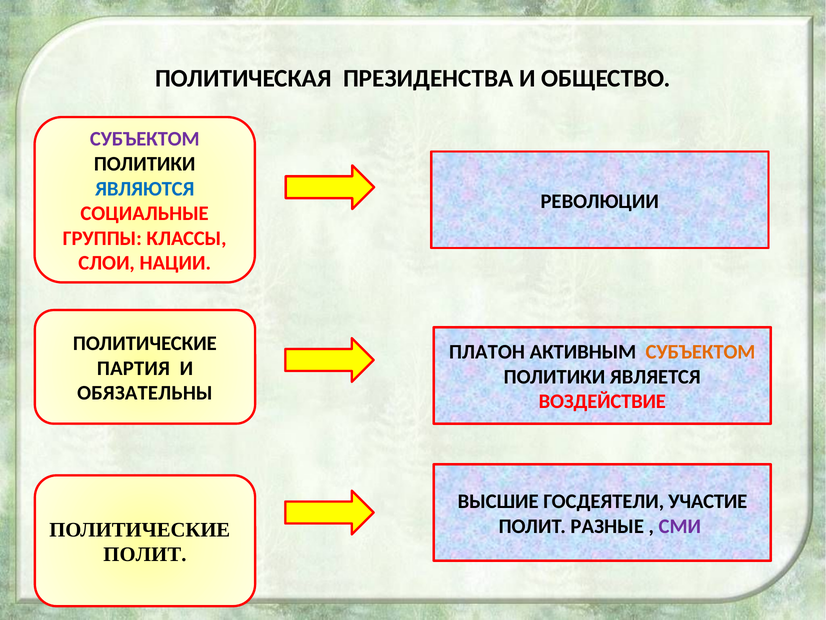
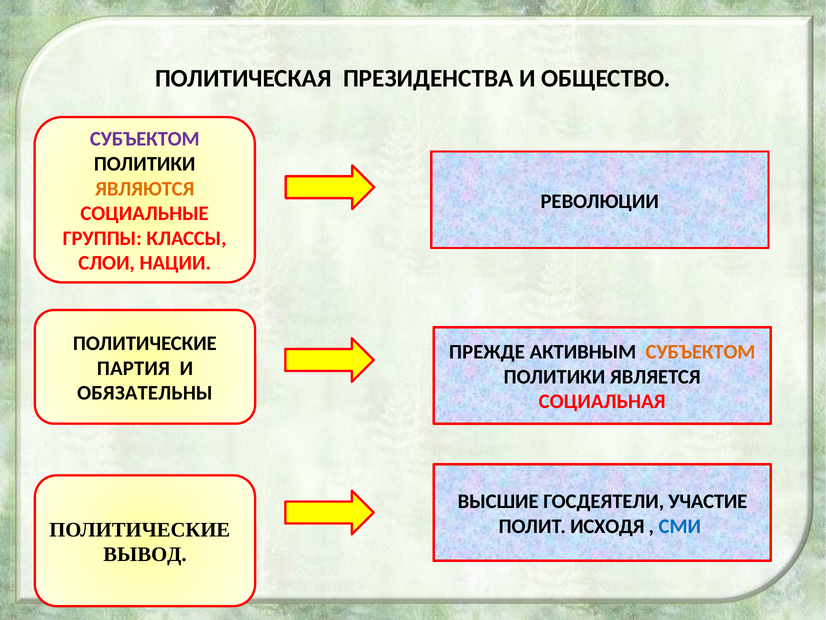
ЯВЛЯЮТСЯ colour: blue -> orange (145, 189)
ПЛАТОН: ПЛАТОН -> ПРЕЖДЕ (487, 352)
ВОЗДЕЙСТВИЕ: ВОЗДЕЙСТВИЕ -> СОЦИАЛЬНАЯ (602, 401)
РАЗНЫЕ: РАЗНЫЕ -> ИСХОДЯ (607, 526)
СМИ colour: purple -> blue (680, 526)
ПОЛИТ: ПОЛИТ -> ВЫВОД (145, 554)
